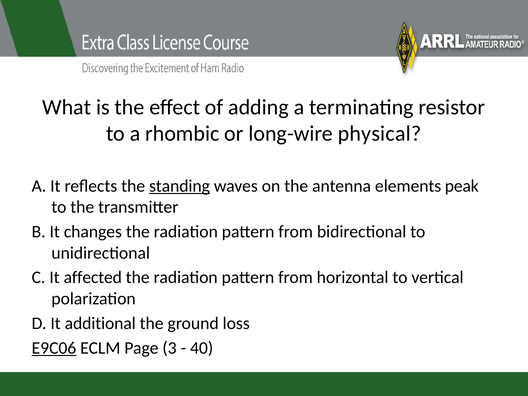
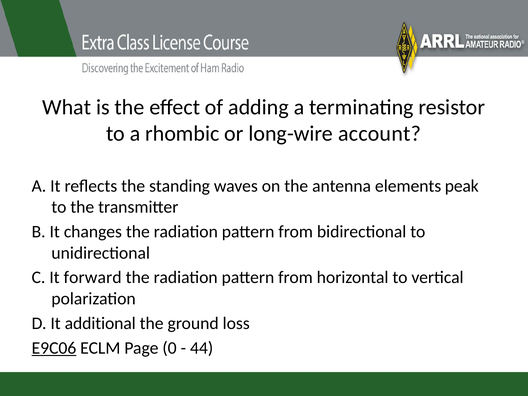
physical: physical -> account (380, 133)
standing underline: present -> none (179, 186)
affected: affected -> forward (93, 278)
3: 3 -> 0 (170, 348)
40: 40 -> 44 (202, 348)
